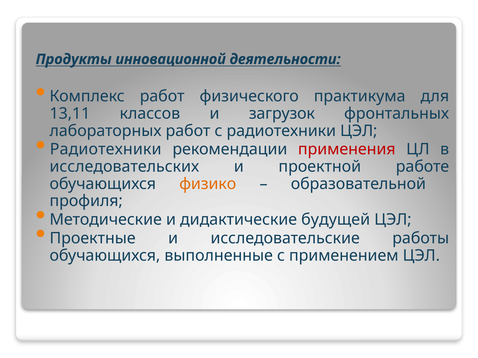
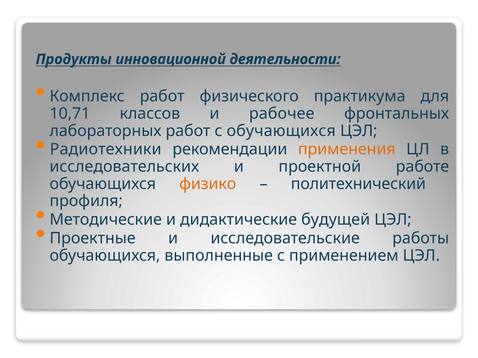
13,11: 13,11 -> 10,71 (70, 114)
загрузок: загрузок -> рабочее (282, 114)
с радиотехники: радиотехники -> обучающихся (281, 131)
применения colour: red -> orange (347, 150)
образовательной: образовательной -> политехнический (358, 184)
